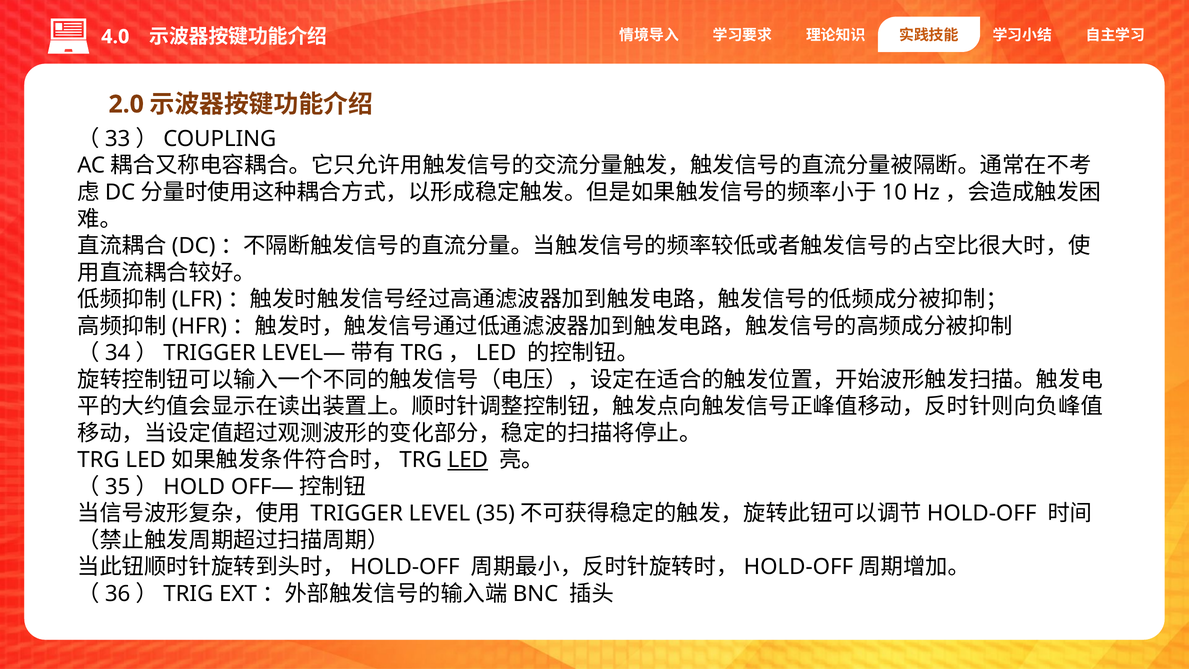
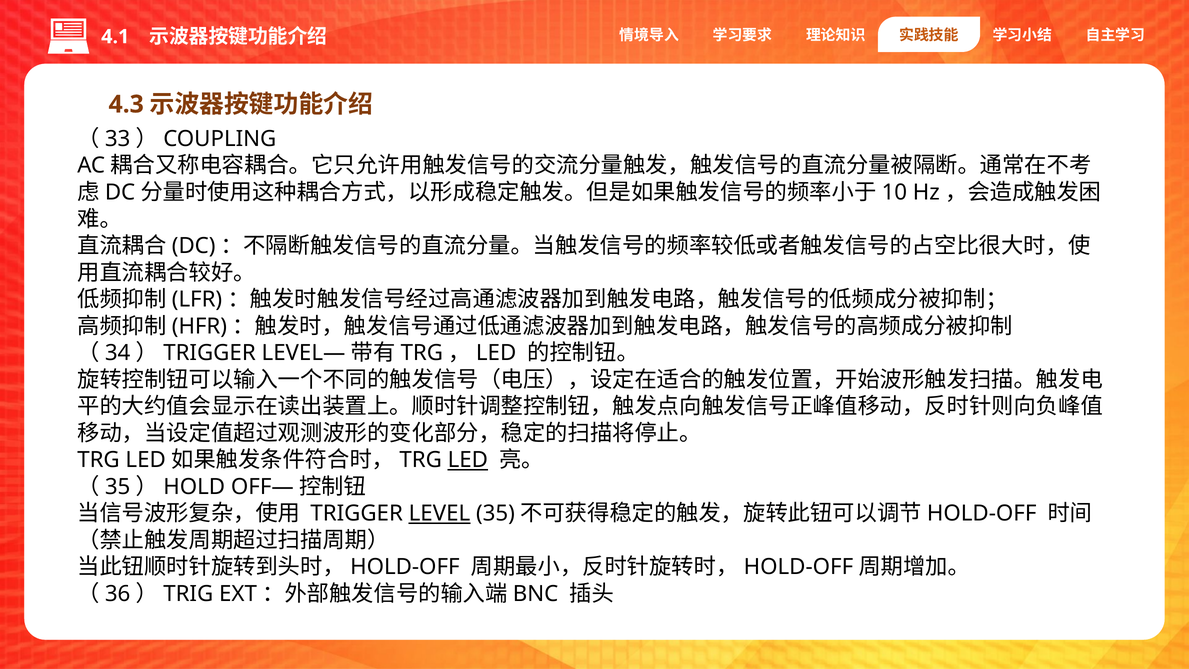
4.0: 4.0 -> 4.1 (115, 37)
2.0: 2.0 -> 4.3 (126, 104)
LEVEL underline: none -> present (439, 513)
